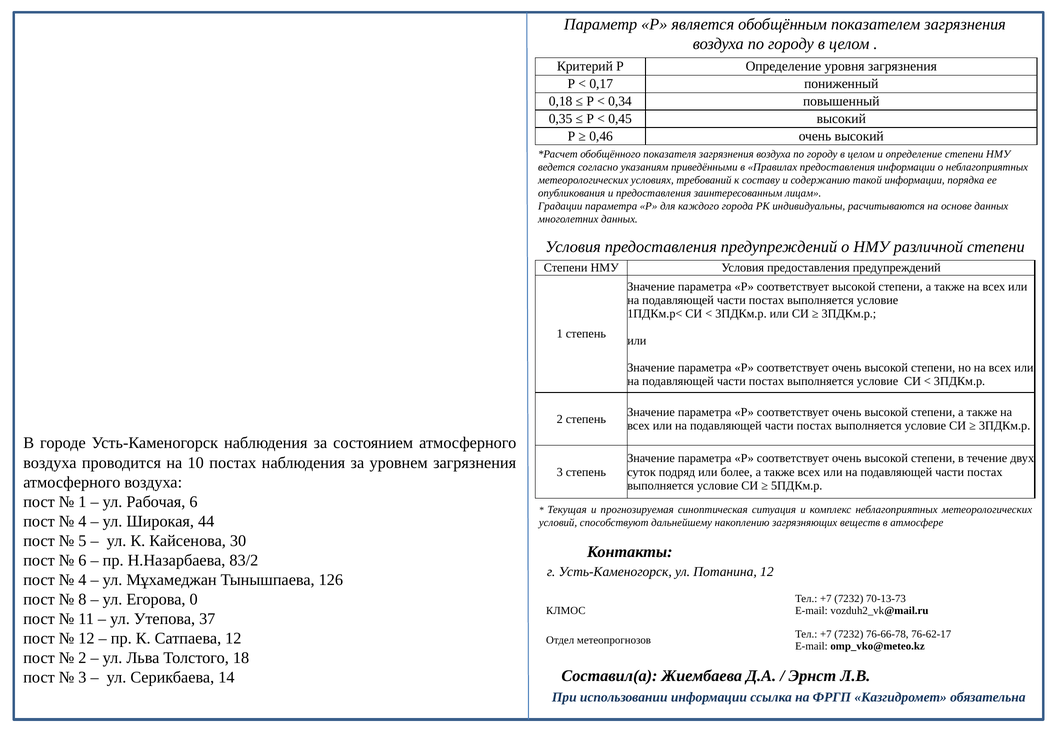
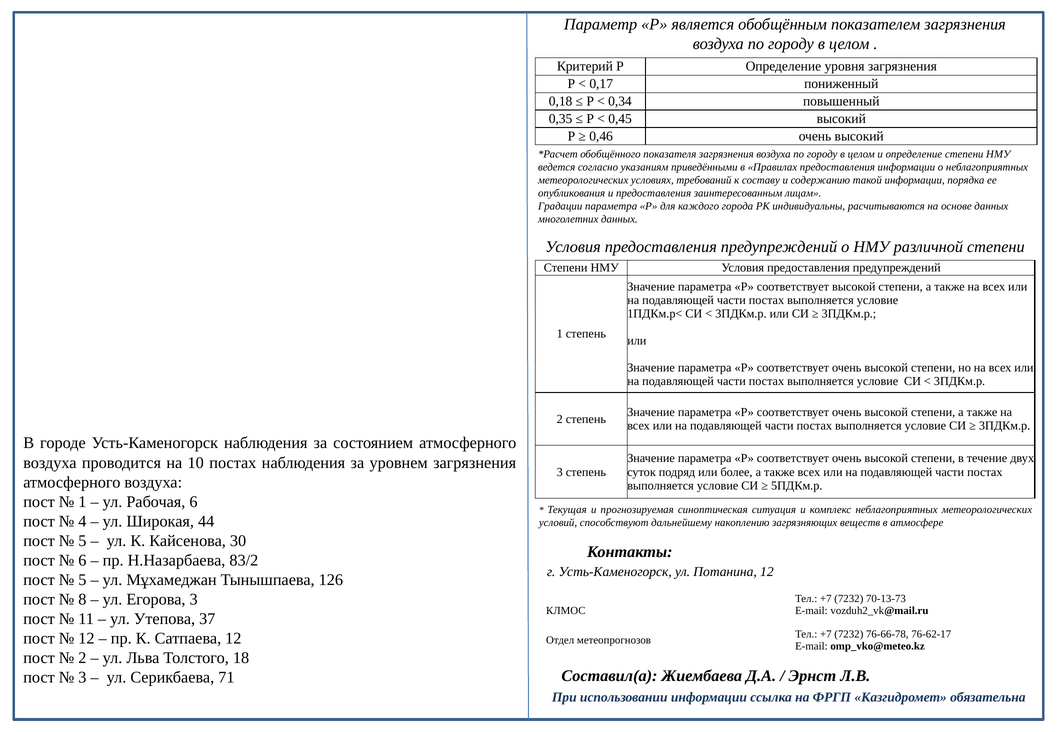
4: 4 -> 5 (82, 580)
Егорова 0: 0 -> 3 (194, 599)
14: 14 -> 71 (226, 677)
